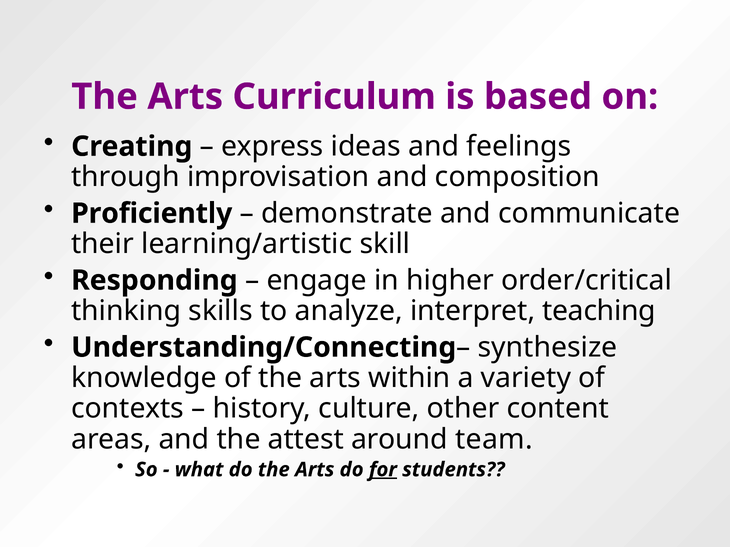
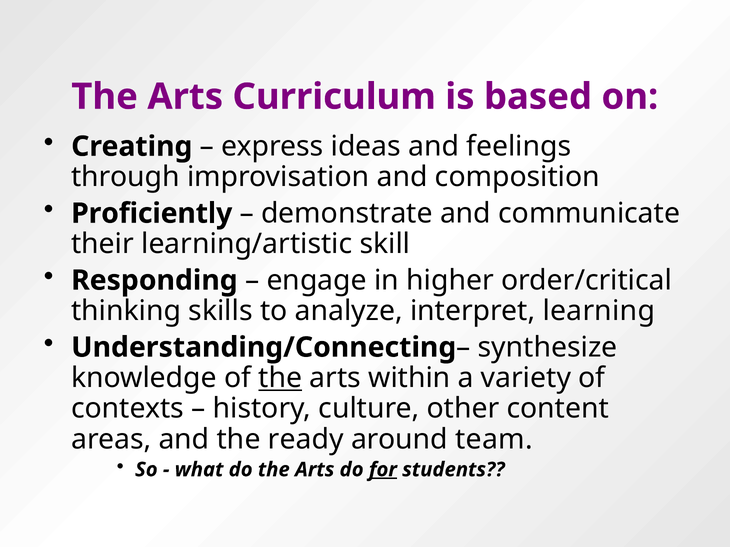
teaching: teaching -> learning (599, 311)
the underline: none -> present (280, 378)
attest: attest -> ready (306, 440)
